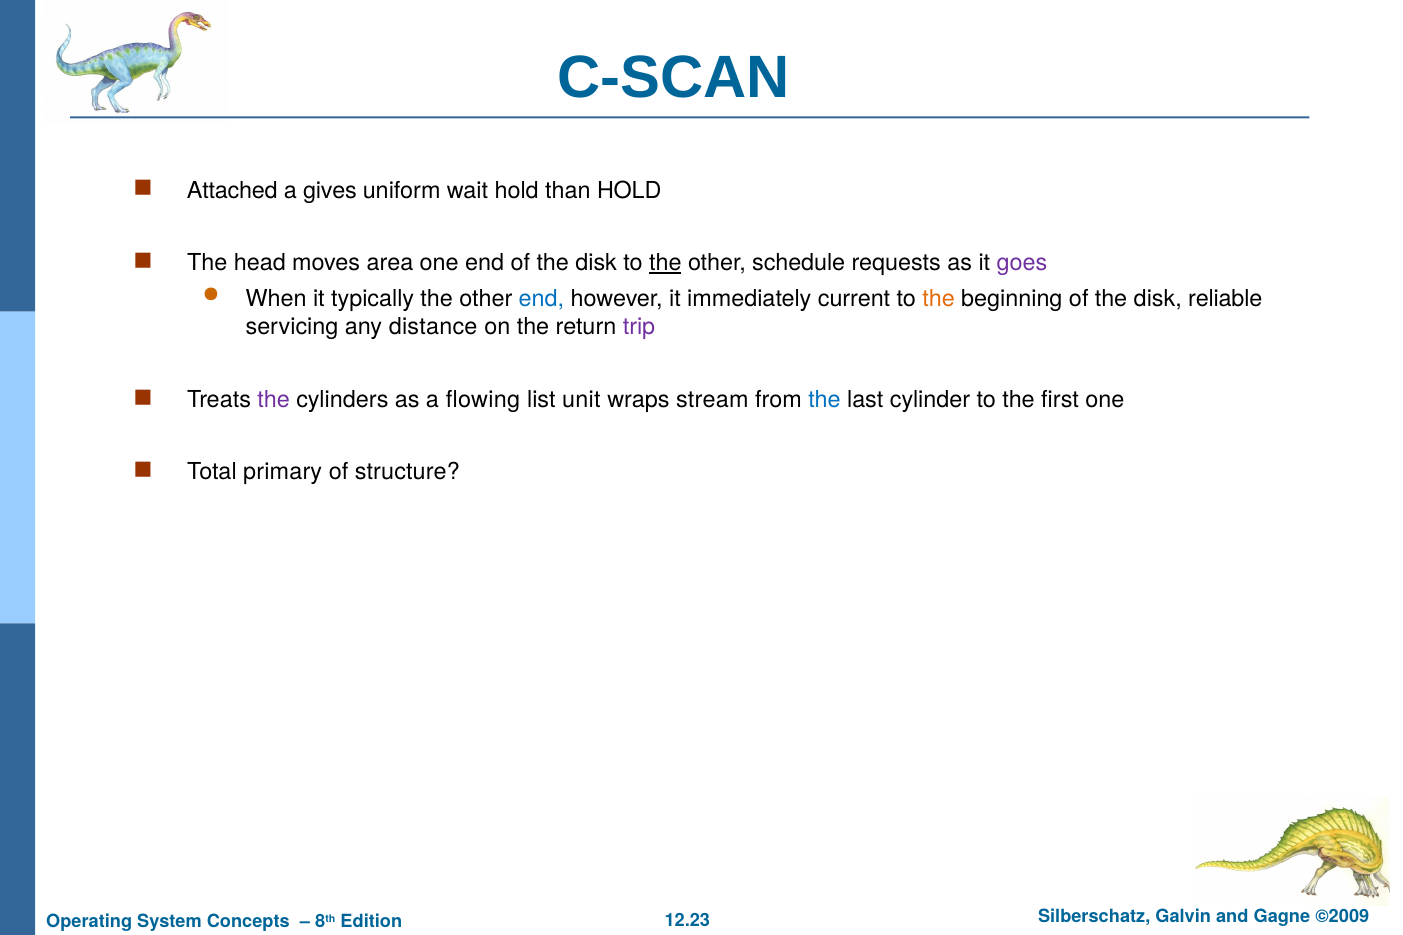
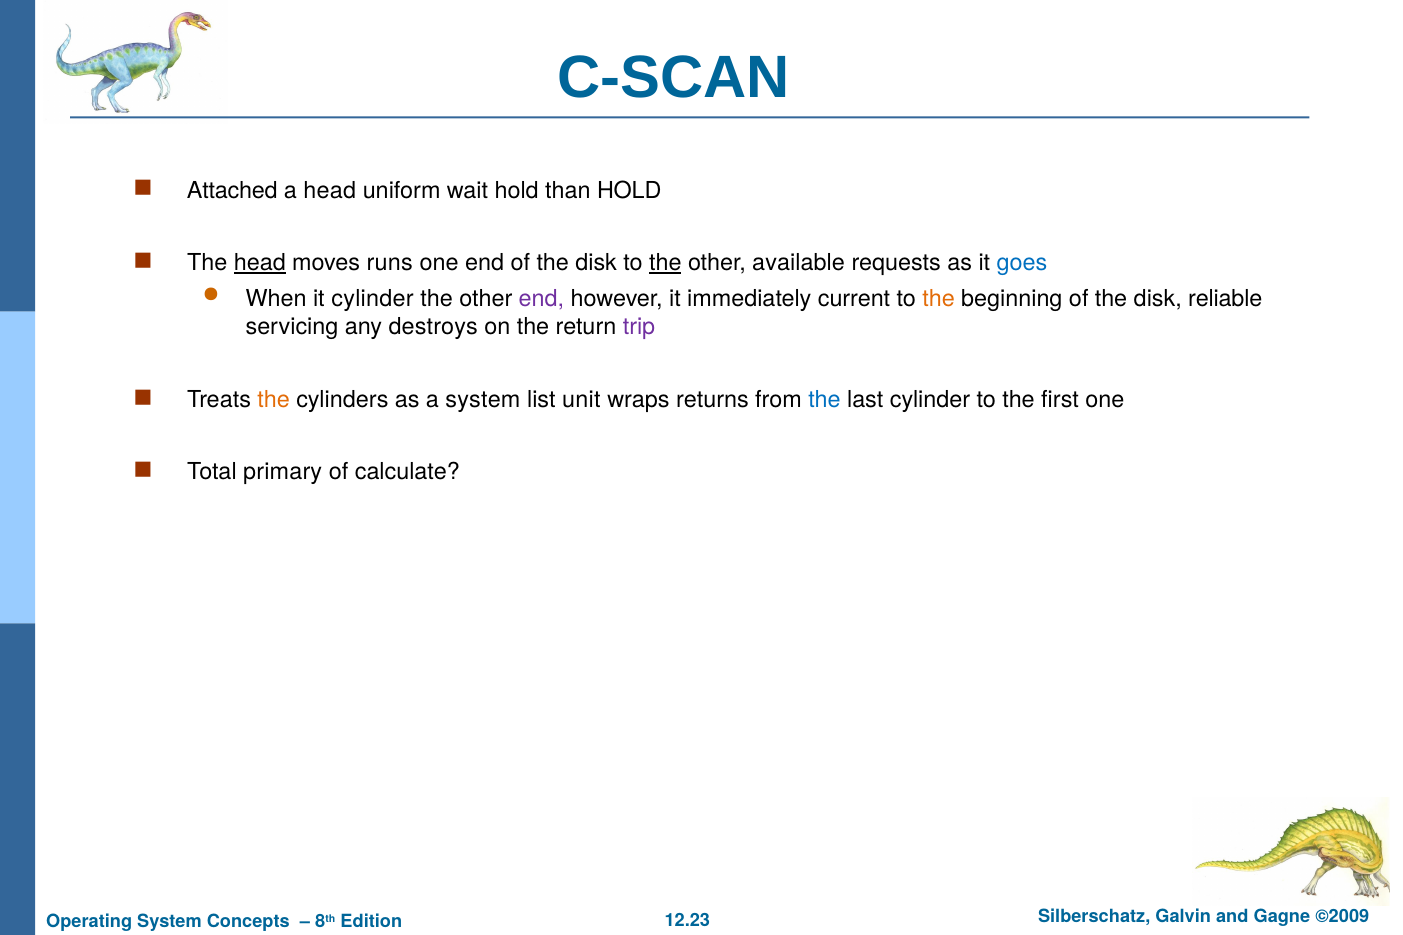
a gives: gives -> head (330, 191)
head underline: none -> present (260, 263)
area: area -> runs (390, 263)
schedule: schedule -> available (799, 263)
goes colour: purple -> blue (1022, 263)
it typically: typically -> cylinder (373, 299)
end colour: blue -> purple (541, 299)
distance: distance -> destroys (433, 327)
the colour: purple -> orange (274, 400)
a flowing: flowing -> system (483, 400)
stream: stream -> returns (712, 400)
structure: structure -> calculate (407, 472)
